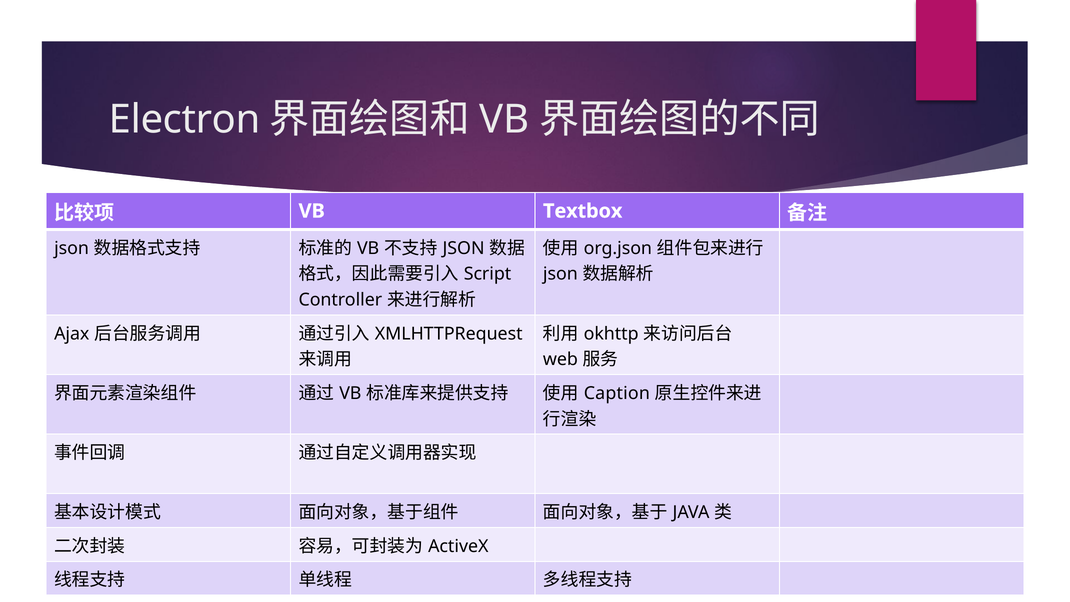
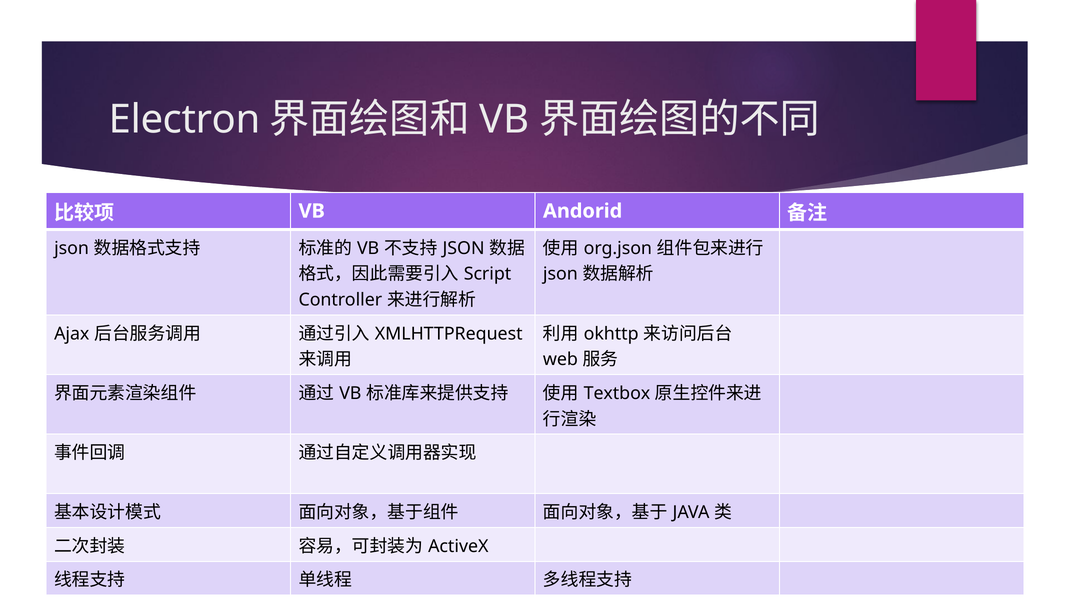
Textbox: Textbox -> Andorid (583, 211)
Caption: Caption -> Textbox (617, 393)
